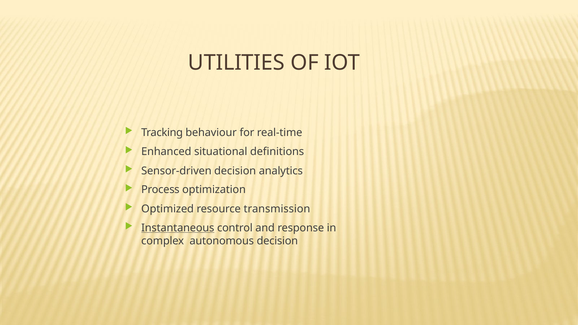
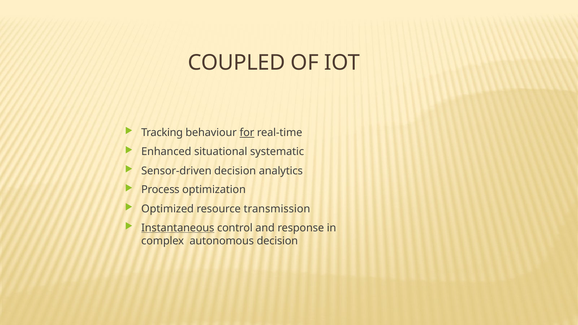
UTILITIES: UTILITIES -> COUPLED (236, 63)
for underline: none -> present (247, 133)
definitions: definitions -> systematic (277, 152)
